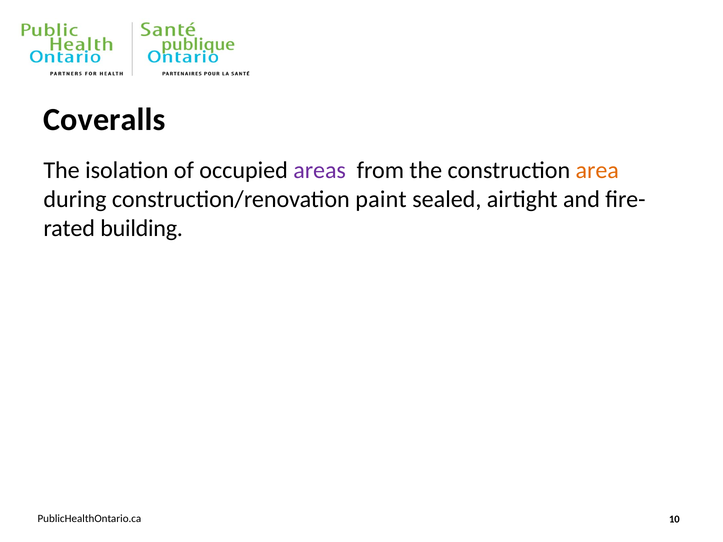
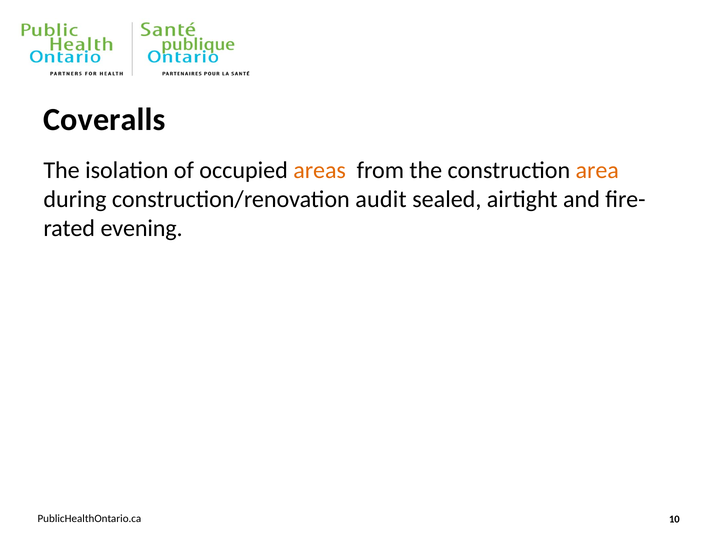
areas colour: purple -> orange (320, 170)
paint: paint -> audit (381, 199)
building: building -> evening (142, 228)
